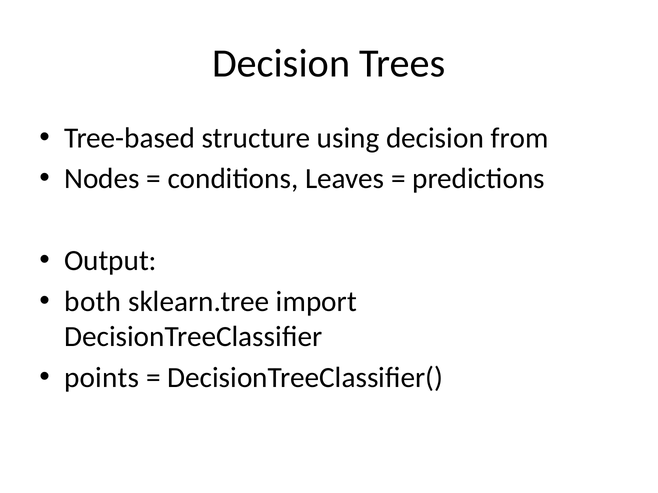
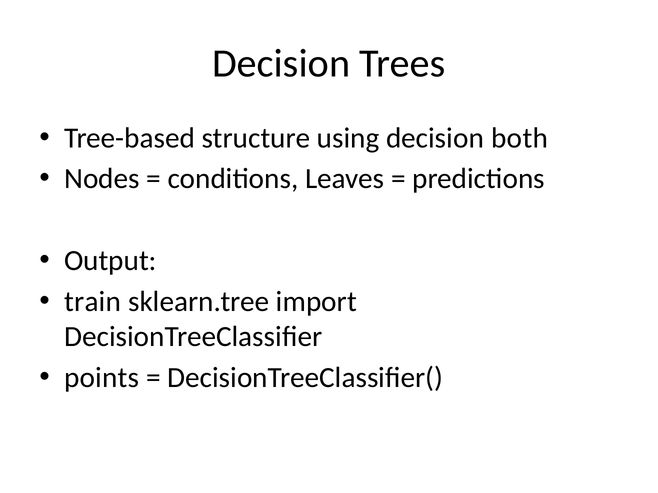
from: from -> both (520, 138)
both: both -> train (93, 302)
